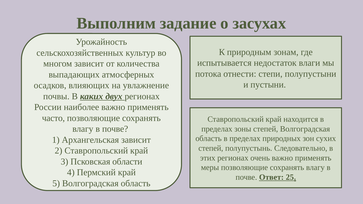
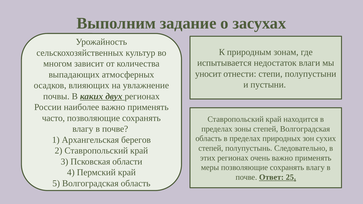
потока: потока -> уносит (208, 74)
Архангельская зависит: зависит -> берегов (136, 140)
